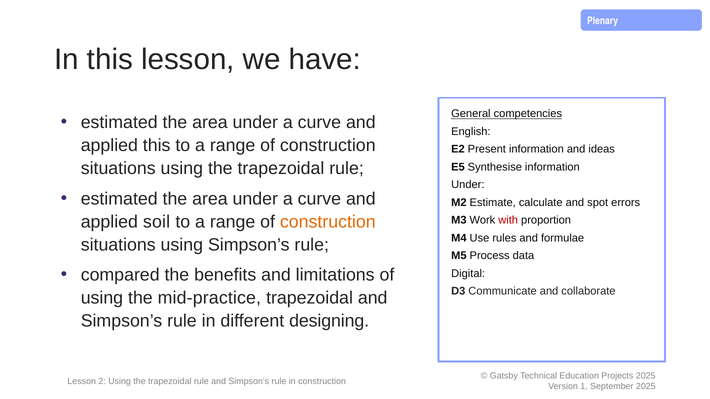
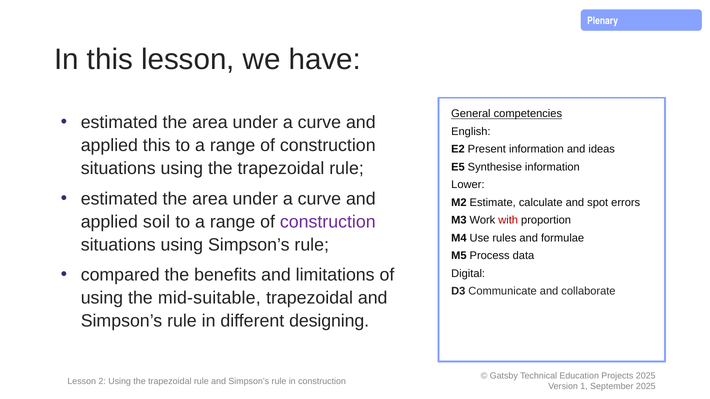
Under: Under -> Lower (468, 185)
construction colour: orange -> purple (328, 222)
mid-practice: mid-practice -> mid-suitable (209, 298)
